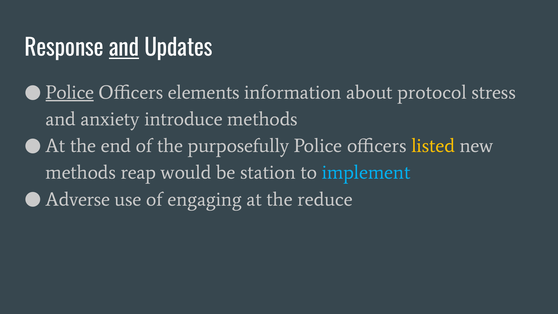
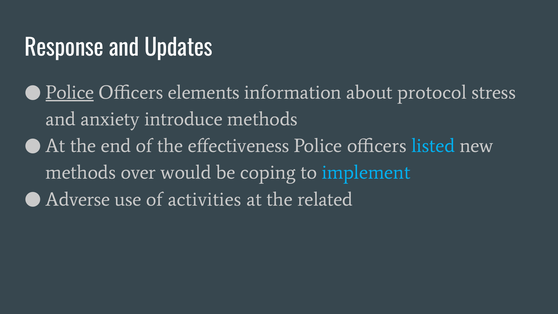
and underline: present -> none (124, 48)
purposefully: purposefully -> effectiveness (239, 146)
listed colour: yellow -> light blue (433, 146)
reap: reap -> over (138, 172)
station: station -> coping (268, 172)
engaging: engaging -> activities (205, 199)
reduce: reduce -> related (325, 199)
